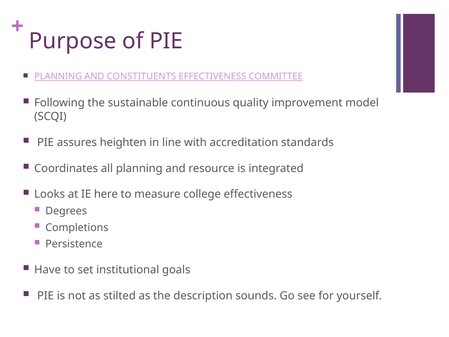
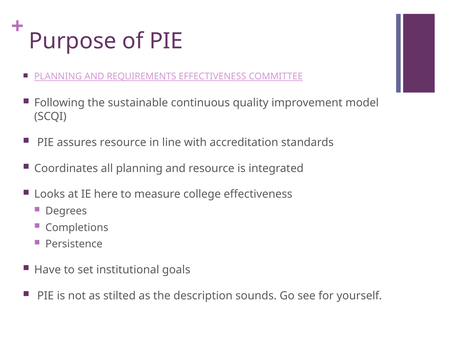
CONSTITUENTS: CONSTITUENTS -> REQUIREMENTS (141, 76)
assures heighten: heighten -> resource (123, 142)
